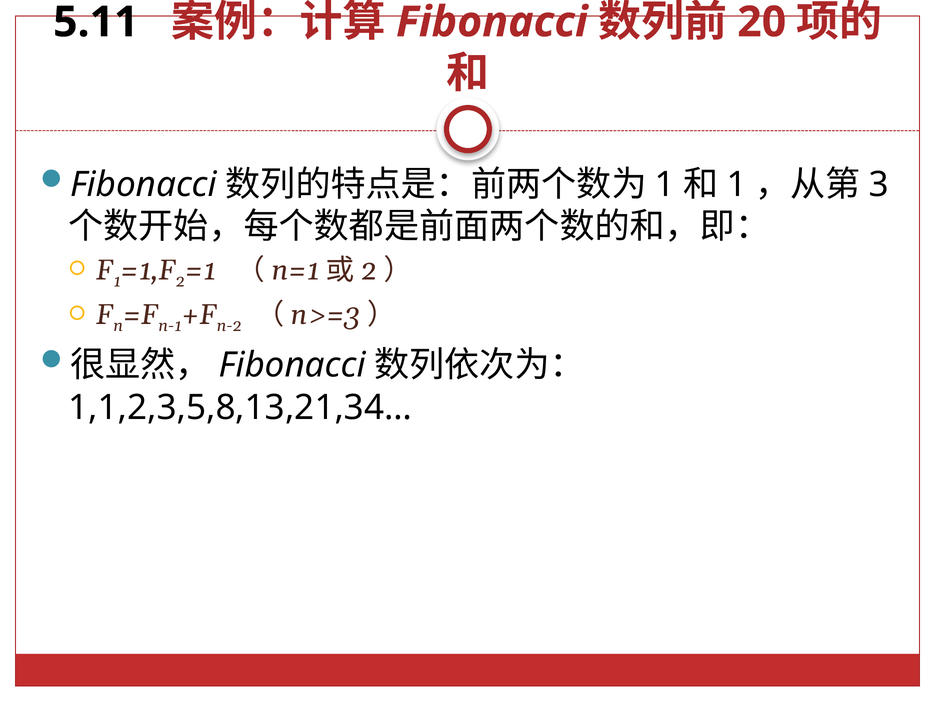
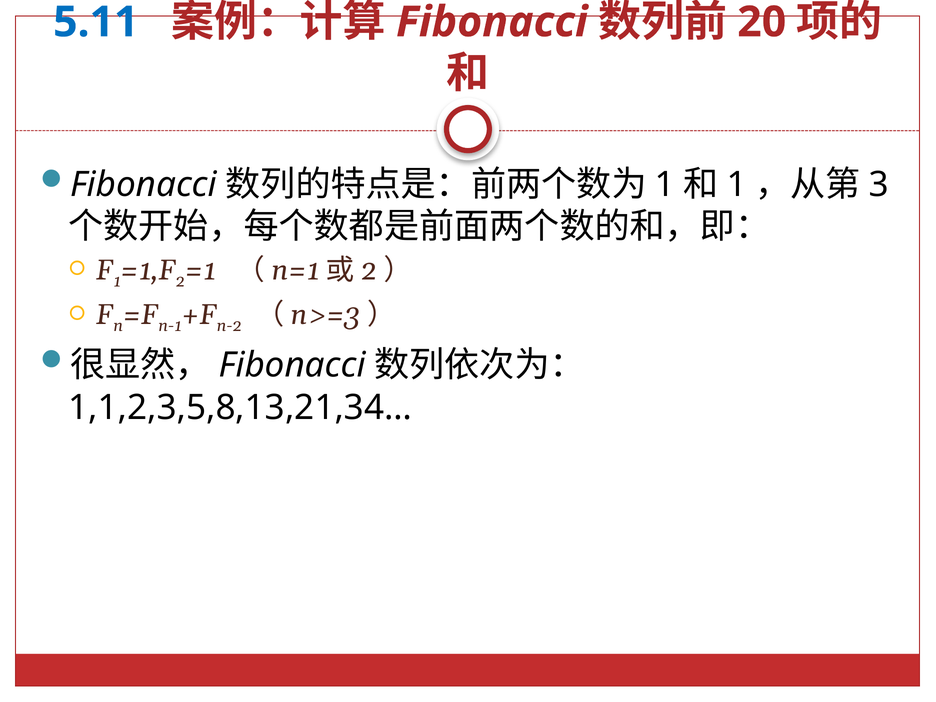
5.11 colour: black -> blue (96, 22)
